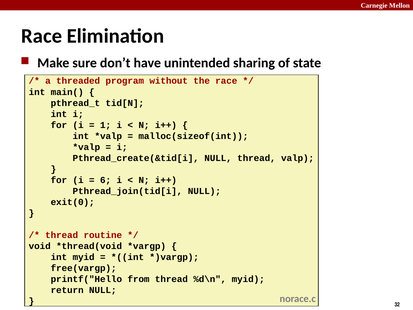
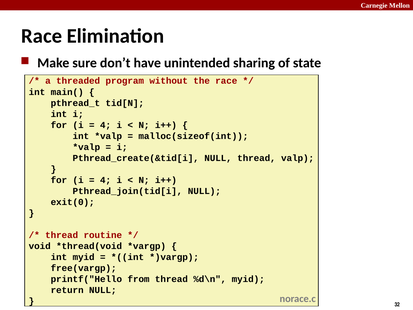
1: 1 -> 4 (106, 125)
6: 6 -> 4 (106, 180)
